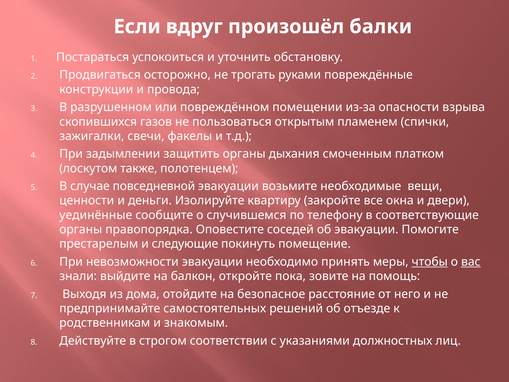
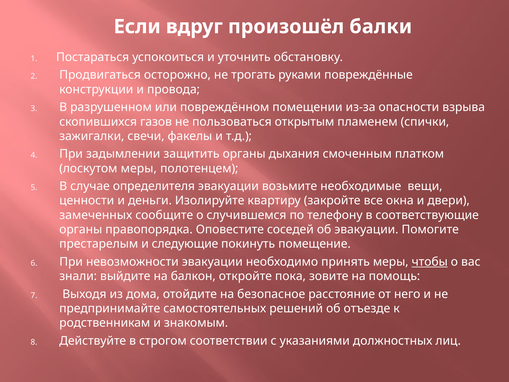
лоскутом также: также -> меры (139, 168)
повседневной: повседневной -> определителя (154, 186)
уединённые: уединённые -> замеченных (96, 215)
вас underline: present -> none (471, 262)
